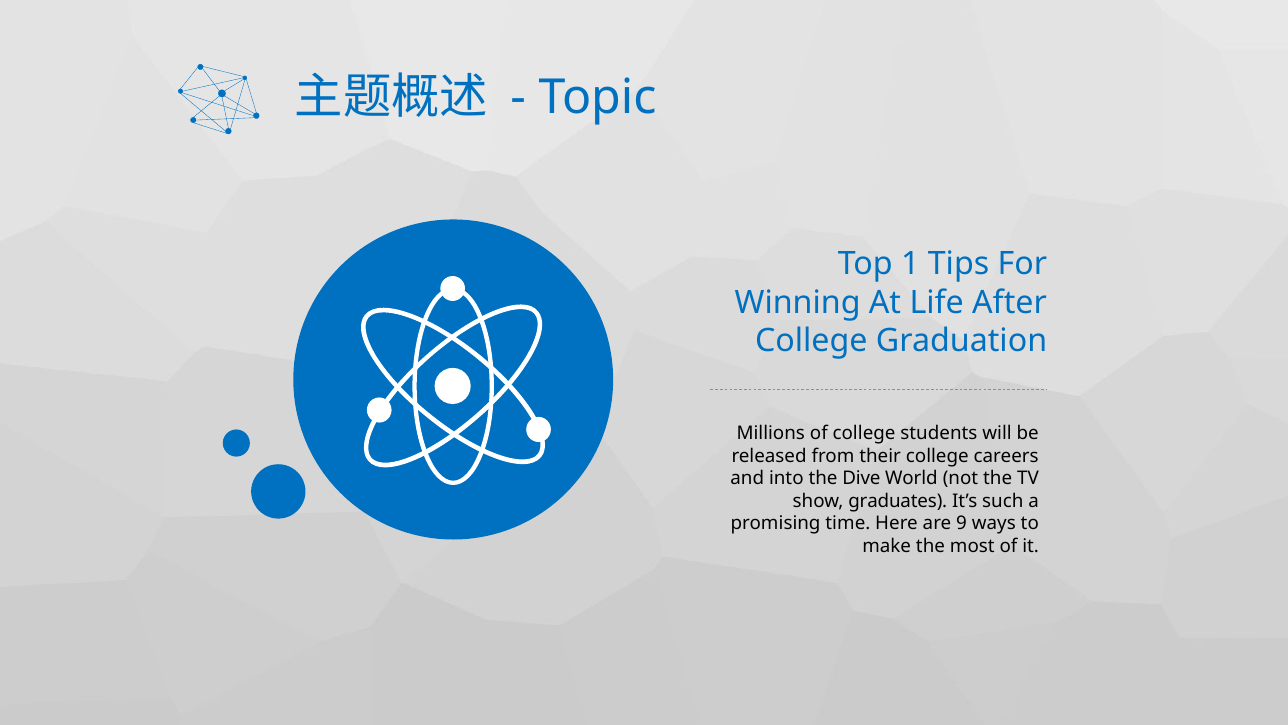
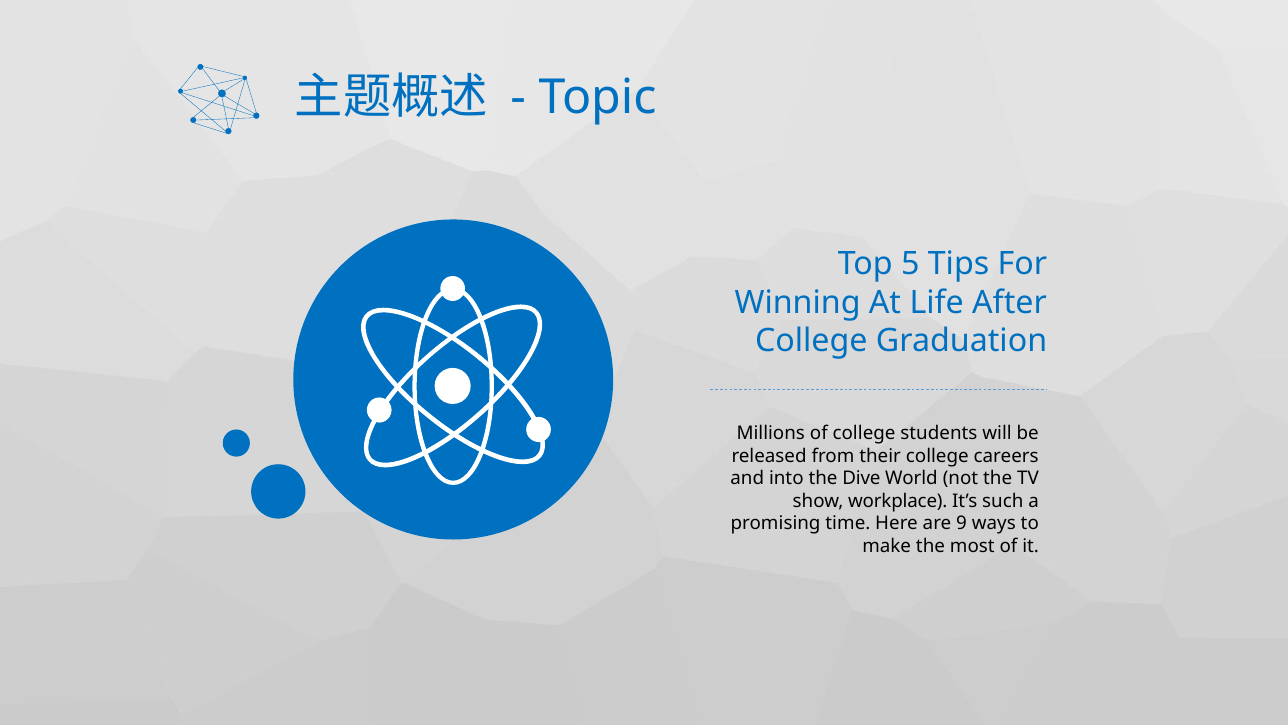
1: 1 -> 5 (910, 264)
graduates: graduates -> workplace (898, 501)
